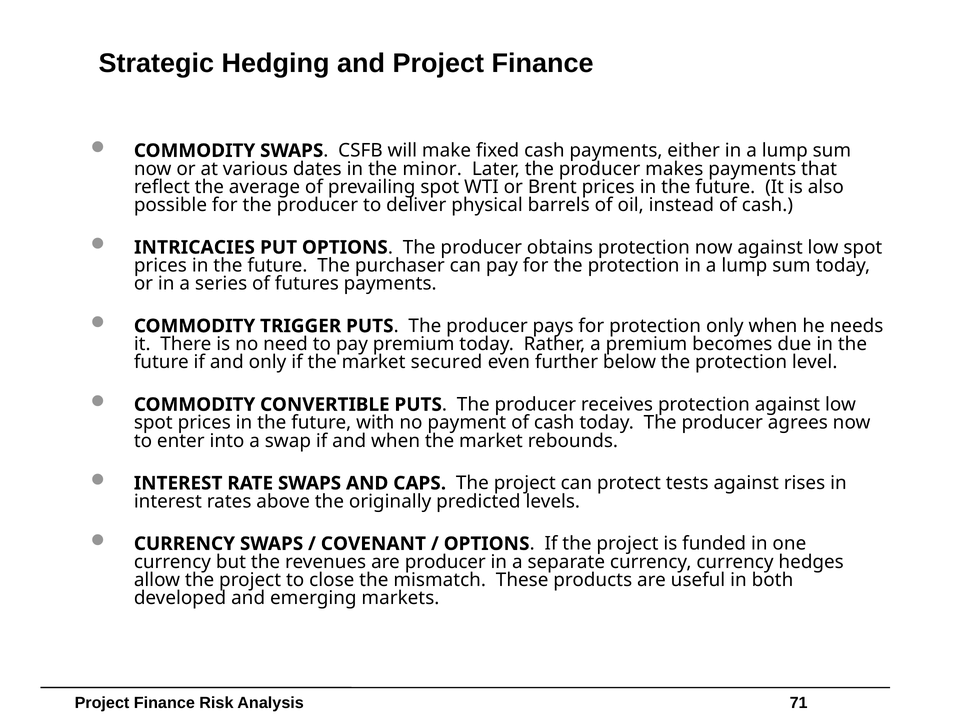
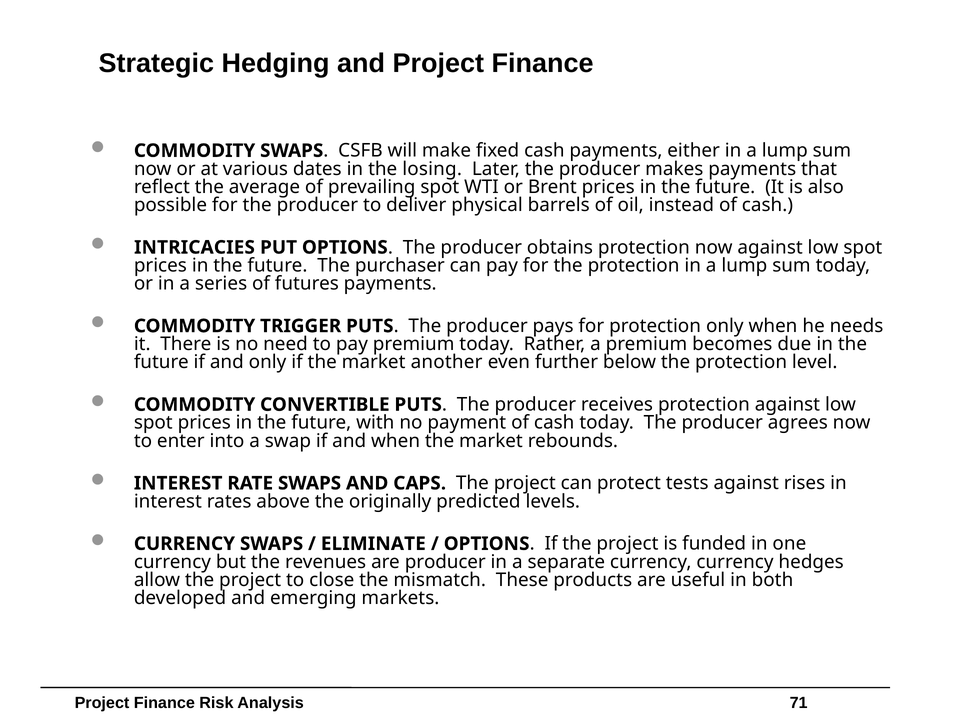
minor: minor -> losing (432, 169)
secured: secured -> another (447, 362)
COVENANT: COVENANT -> ELIMINATE (373, 544)
